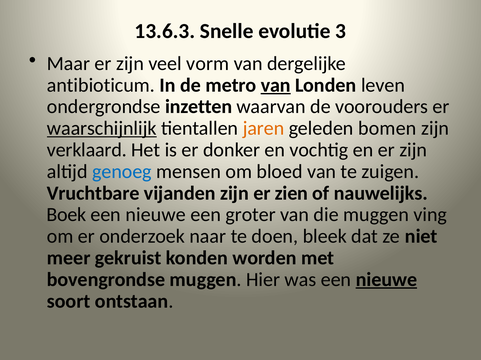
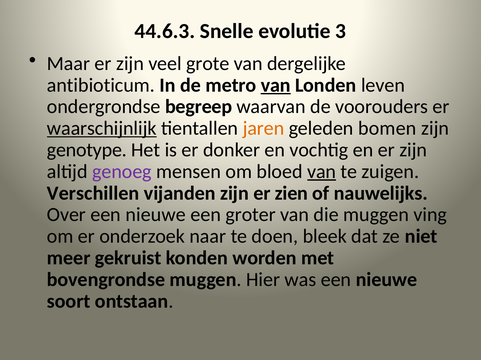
13.6.3: 13.6.3 -> 44.6.3 (165, 31)
vorm: vorm -> grote (208, 64)
inzetten: inzetten -> begreep (199, 107)
verklaard: verklaard -> genotype (87, 150)
genoeg colour: blue -> purple (122, 172)
van underline: none -> present (322, 172)
Vruchtbare: Vruchtbare -> Verschillen (93, 193)
Boek: Boek -> Over (66, 215)
nieuwe underline: present -> none (386, 280)
